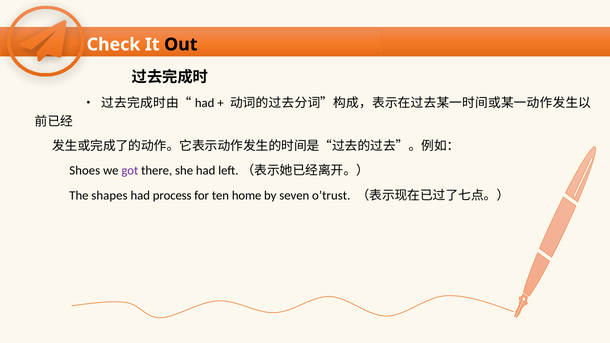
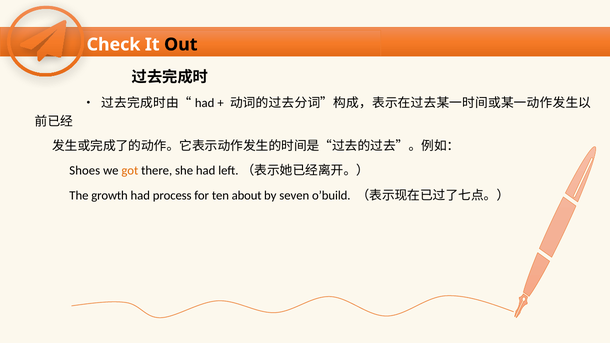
got colour: purple -> orange (130, 171)
shapes: shapes -> growth (110, 195)
home: home -> about (247, 195)
o’trust: o’trust -> o’build (331, 195)
